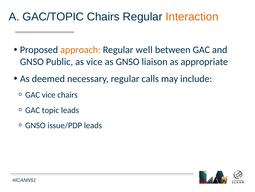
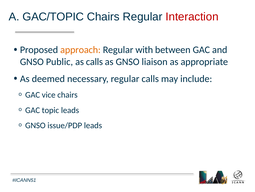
Interaction colour: orange -> red (192, 17)
well: well -> with (144, 50)
as vice: vice -> calls (94, 62)
